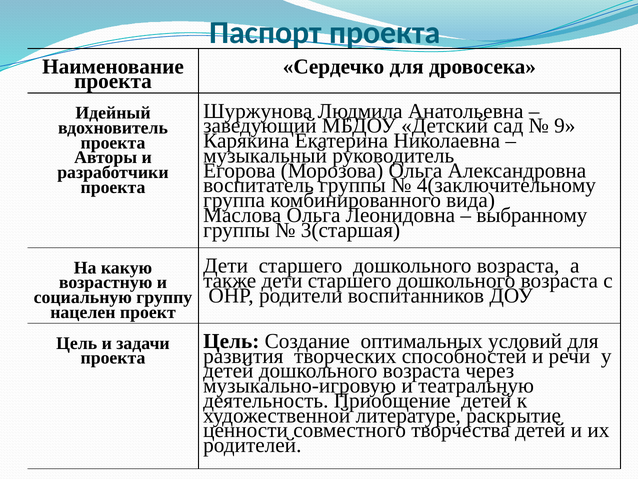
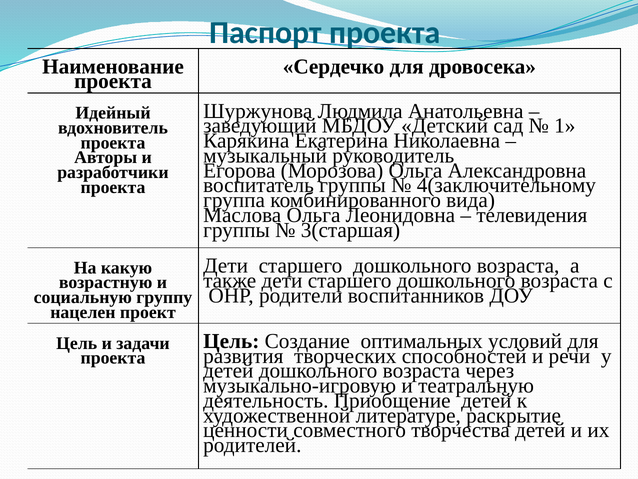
9: 9 -> 1 (565, 126)
выбранному: выбранному -> телевидения (532, 215)
